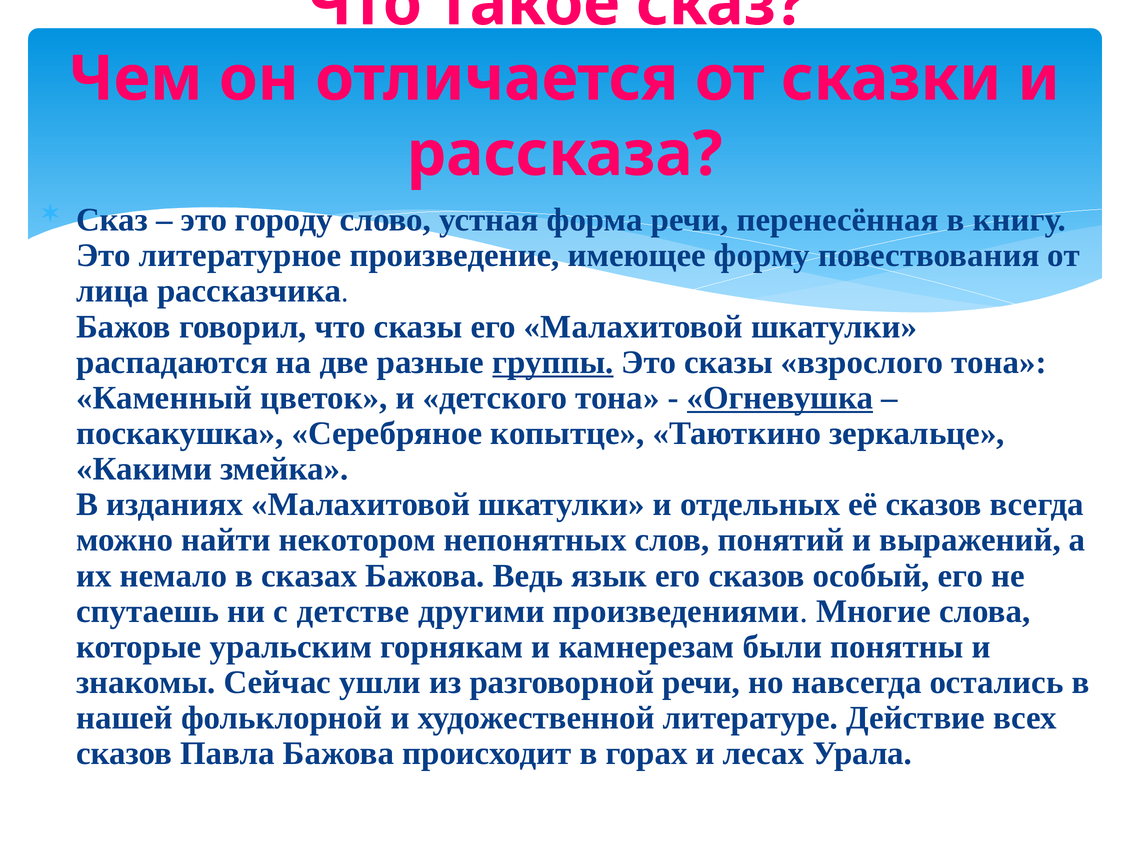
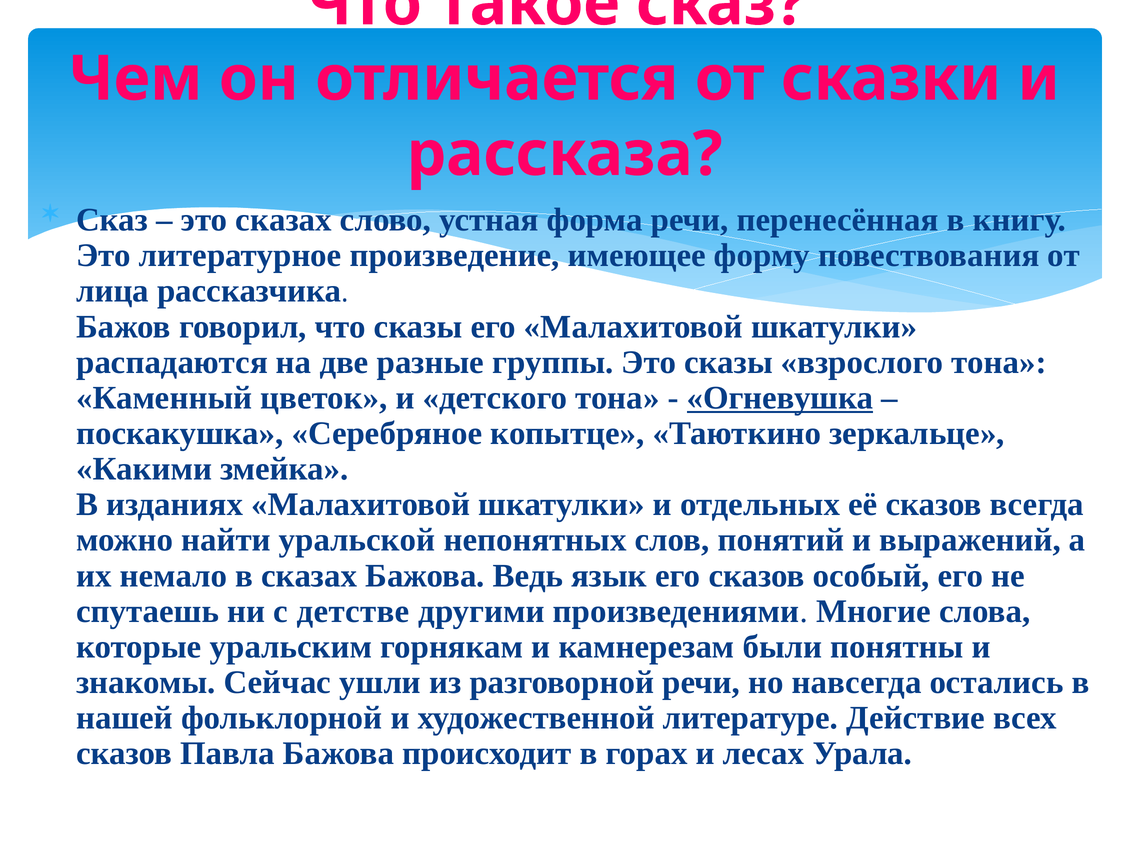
это городу: городу -> сказах (284, 220)
группы underline: present -> none (553, 362)
некотором: некотором -> уральской (357, 540)
